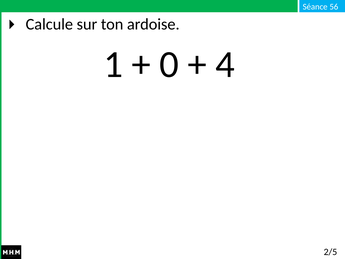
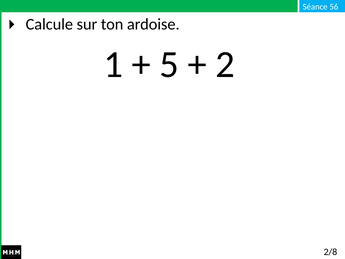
0: 0 -> 5 (169, 64)
4: 4 -> 2 (225, 64)
2/5: 2/5 -> 2/8 (330, 252)
